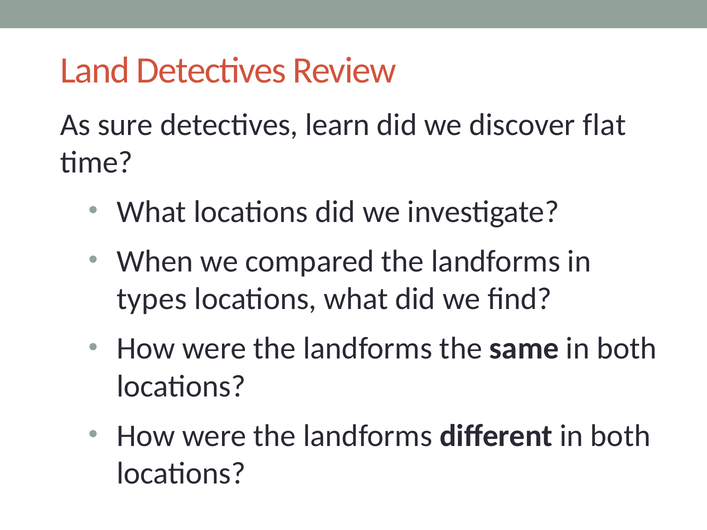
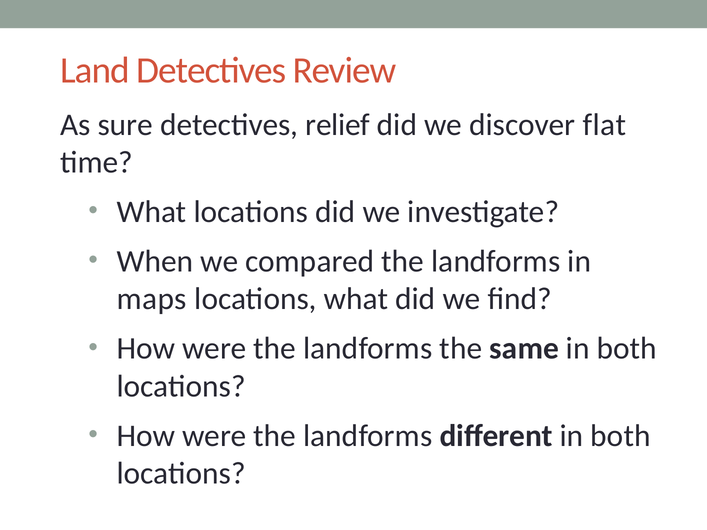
learn: learn -> relief (338, 125)
types: types -> maps (152, 299)
